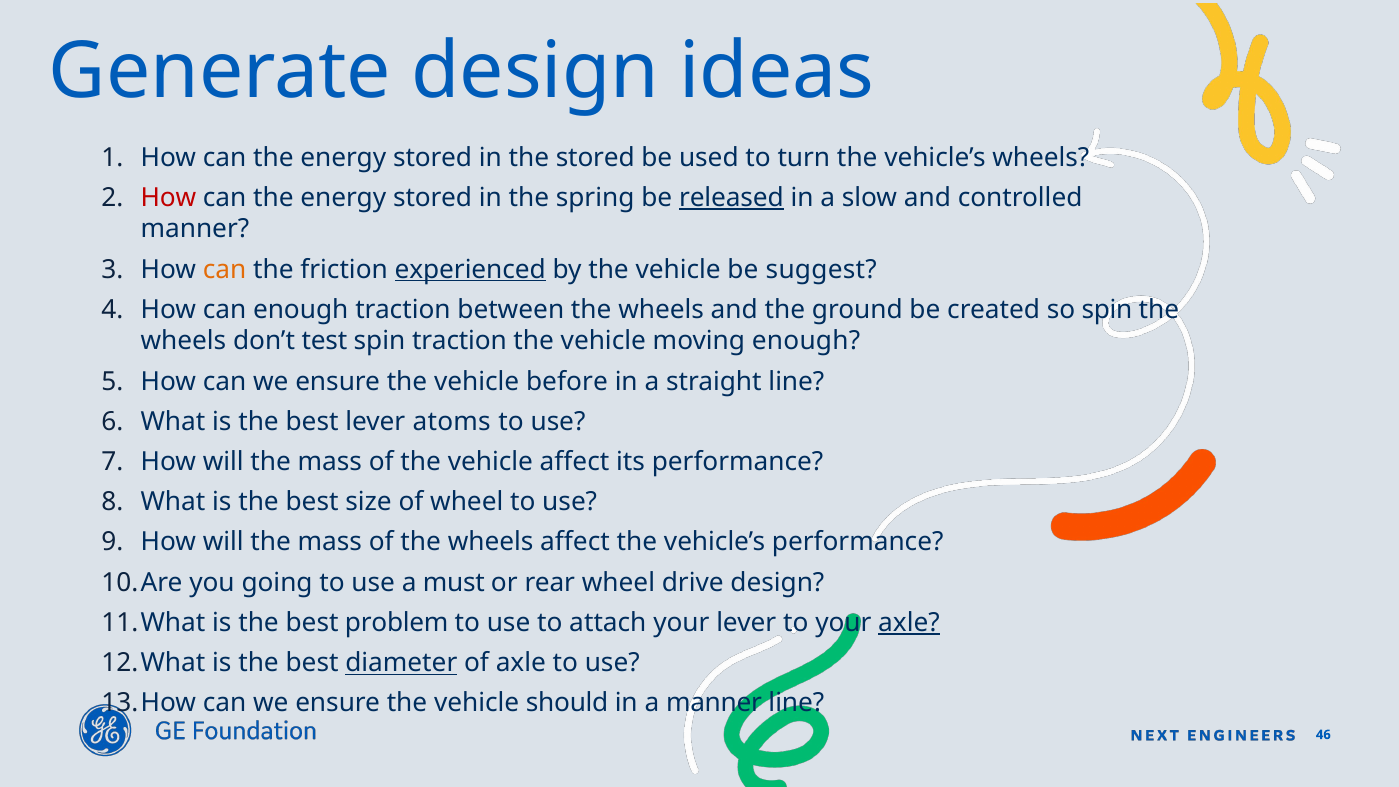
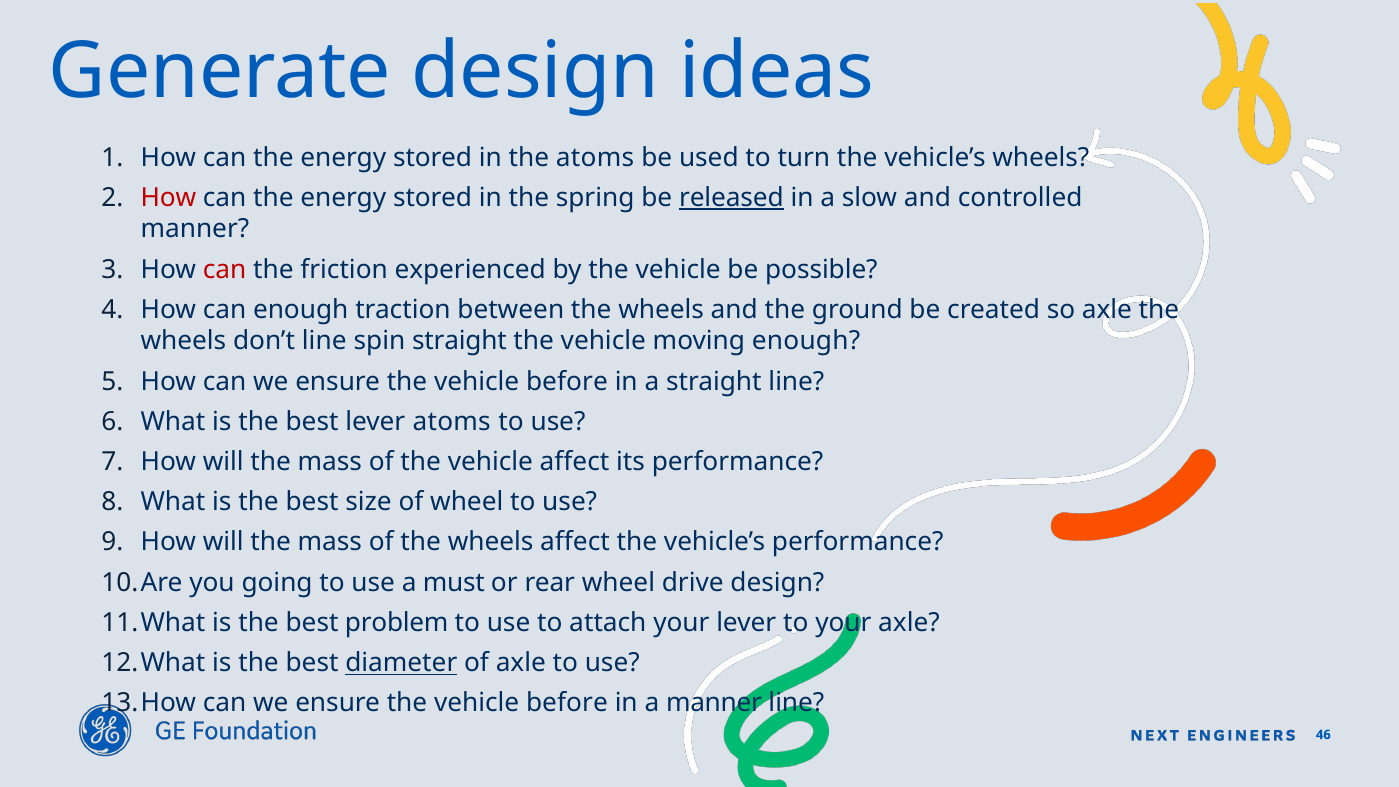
the stored: stored -> atoms (595, 157)
can colour: orange -> red (225, 269)
experienced underline: present -> none (470, 269)
suggest: suggest -> possible (821, 269)
so spin: spin -> axle (1107, 310)
don’t test: test -> line (324, 341)
spin traction: traction -> straight (459, 341)
axle underline: present -> none (909, 623)
should: should -> before (567, 703)
